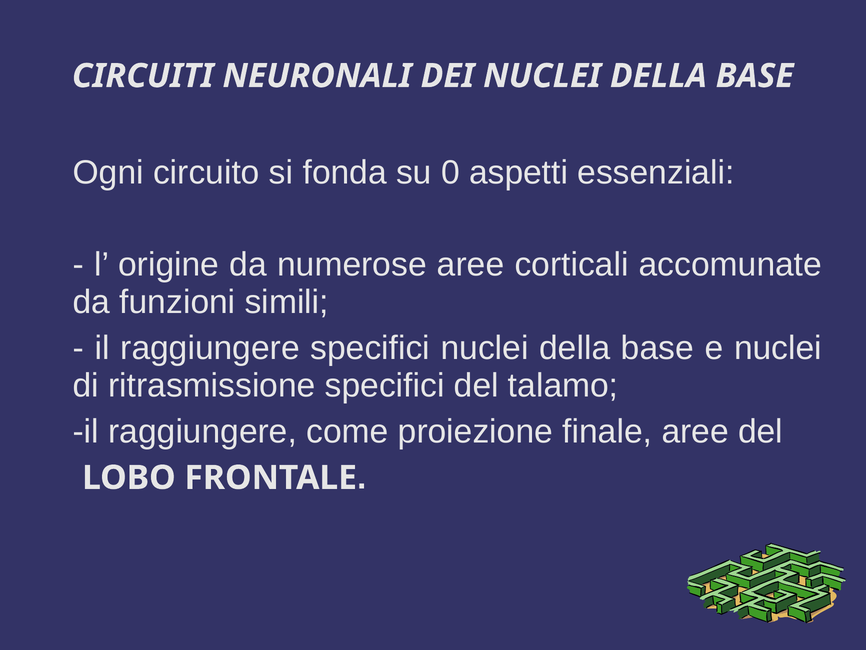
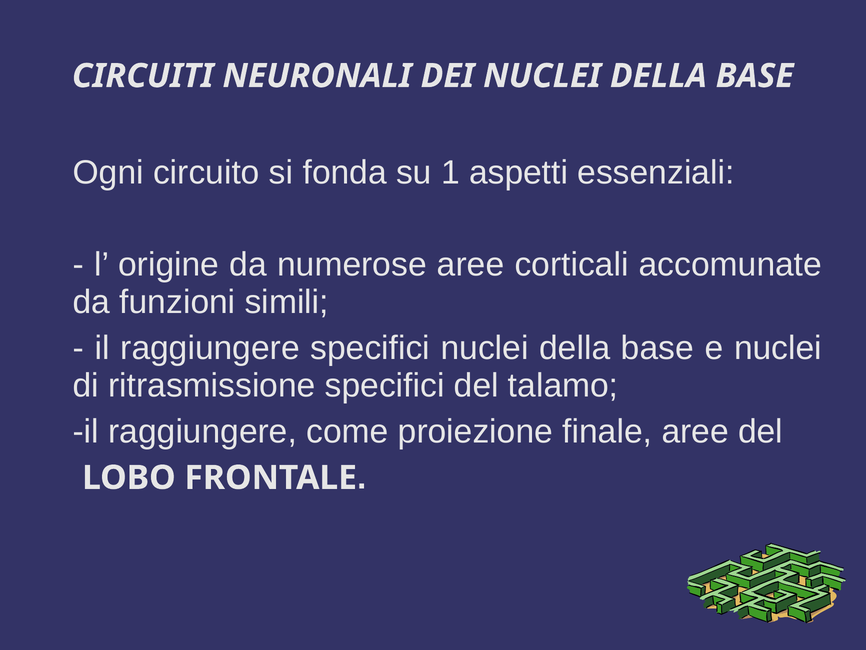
0: 0 -> 1 (450, 172)
